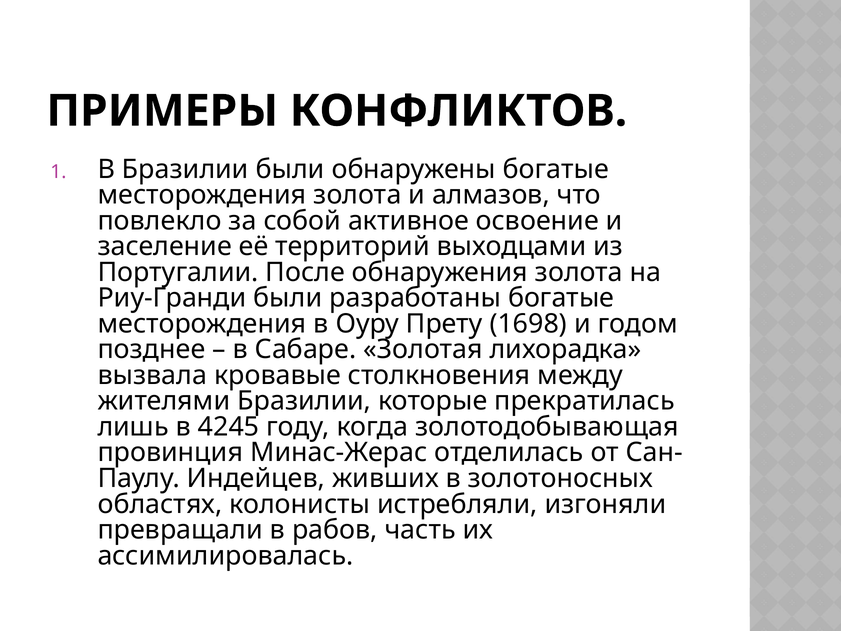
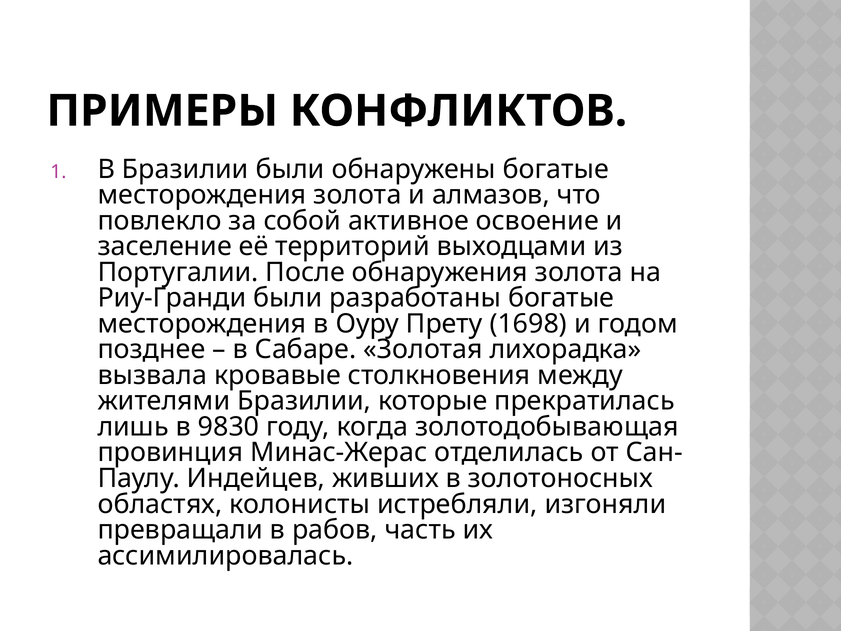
4245: 4245 -> 9830 (229, 427)
